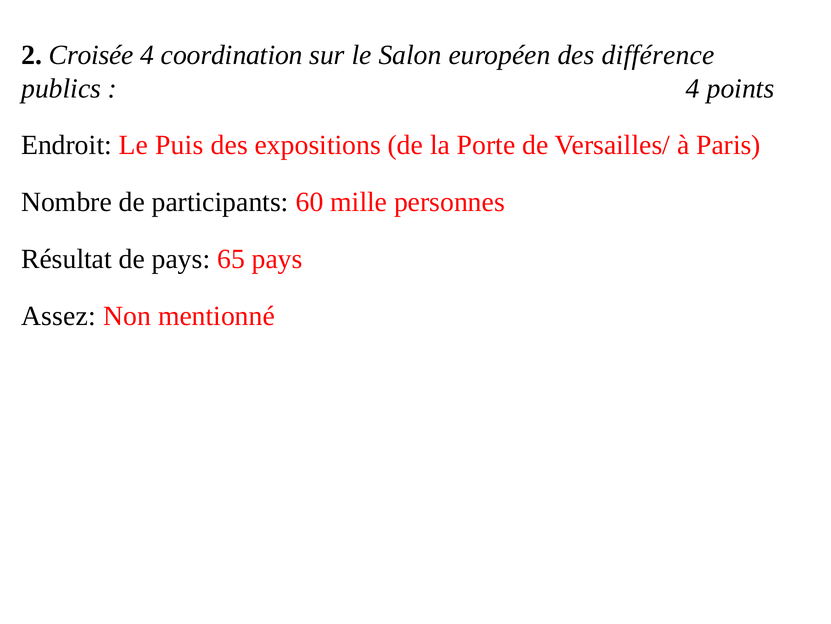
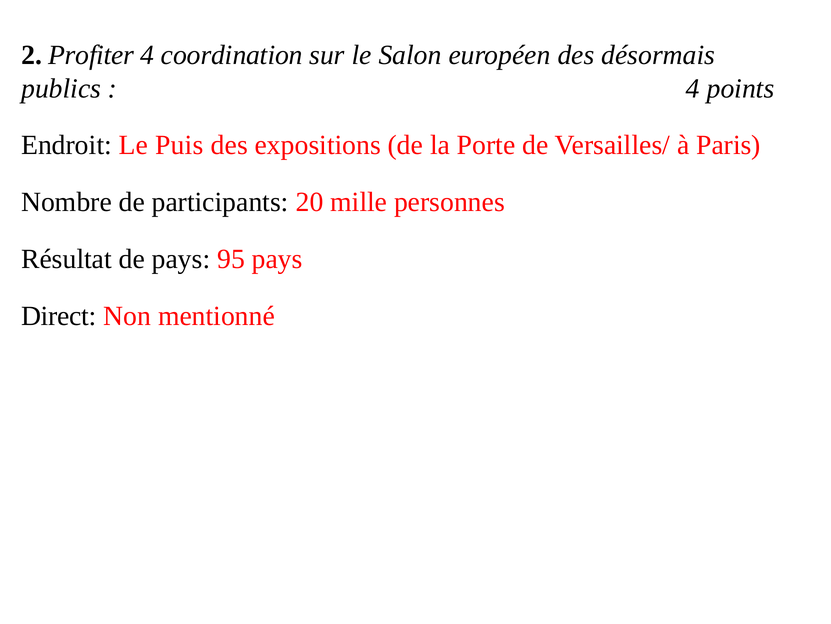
Croisée: Croisée -> Profiter (91, 55)
différence: différence -> désormais (658, 55)
60: 60 -> 20 (310, 202)
65: 65 -> 95 (231, 259)
Assez: Assez -> Direct (59, 316)
